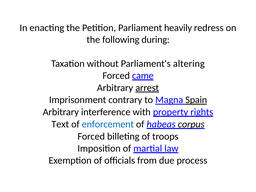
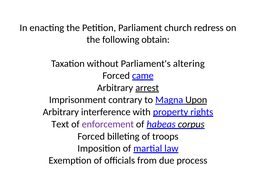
heavily: heavily -> church (178, 28)
during: during -> obtain (156, 40)
Spain: Spain -> Upon (196, 100)
enforcement colour: blue -> purple (108, 124)
